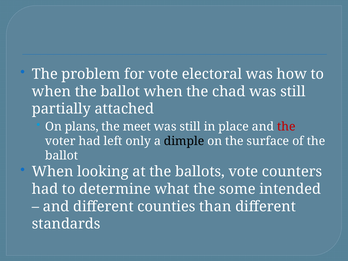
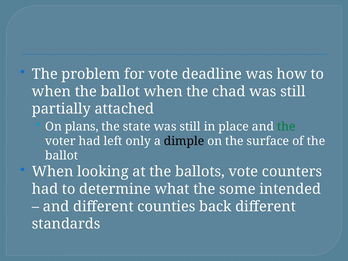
electoral: electoral -> deadline (212, 74)
meet: meet -> state (137, 127)
the colour: red -> green (286, 127)
than: than -> back (215, 206)
